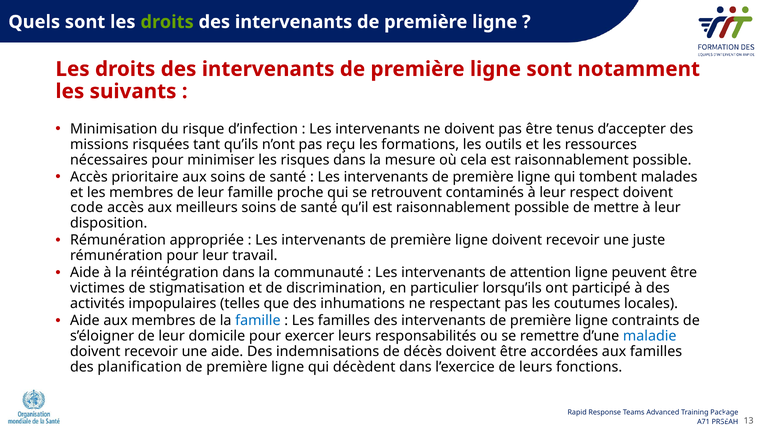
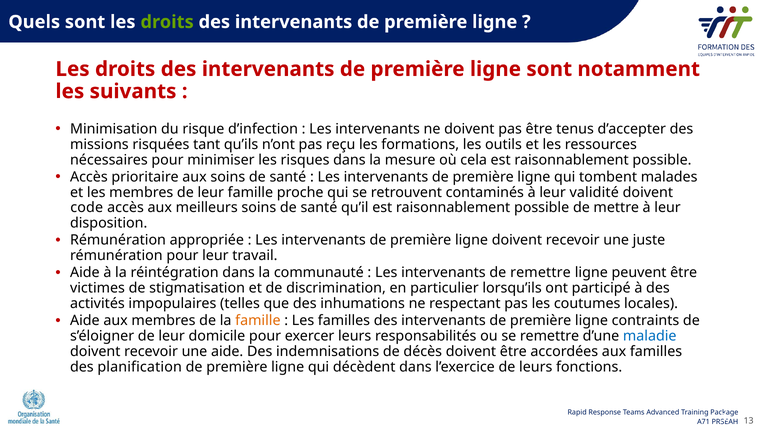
respect: respect -> validité (594, 192)
de attention: attention -> remettre (540, 273)
famille colour: blue -> orange (258, 320)
